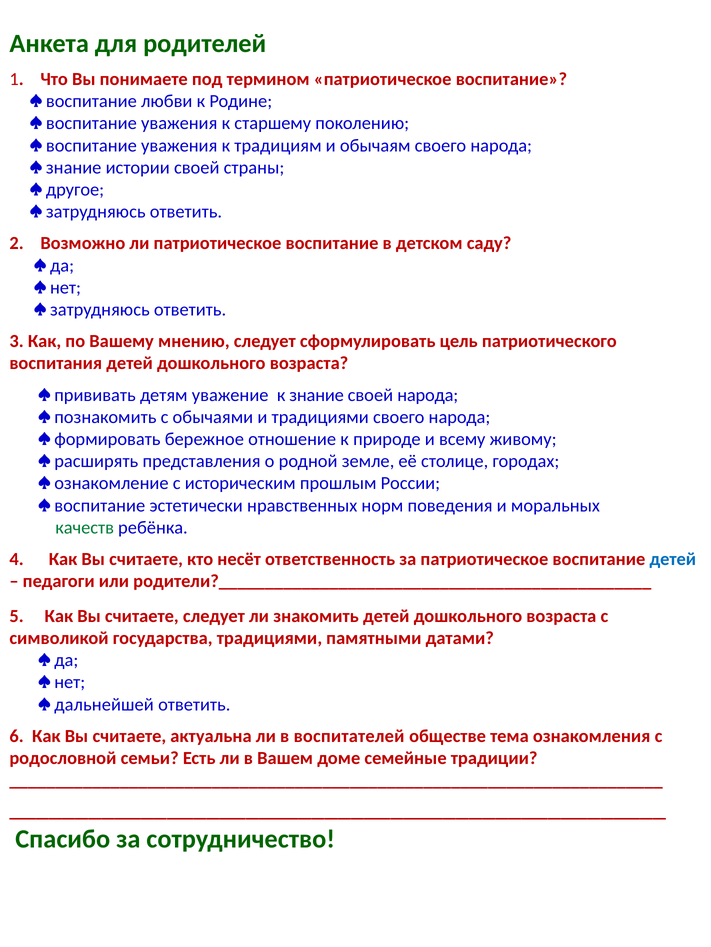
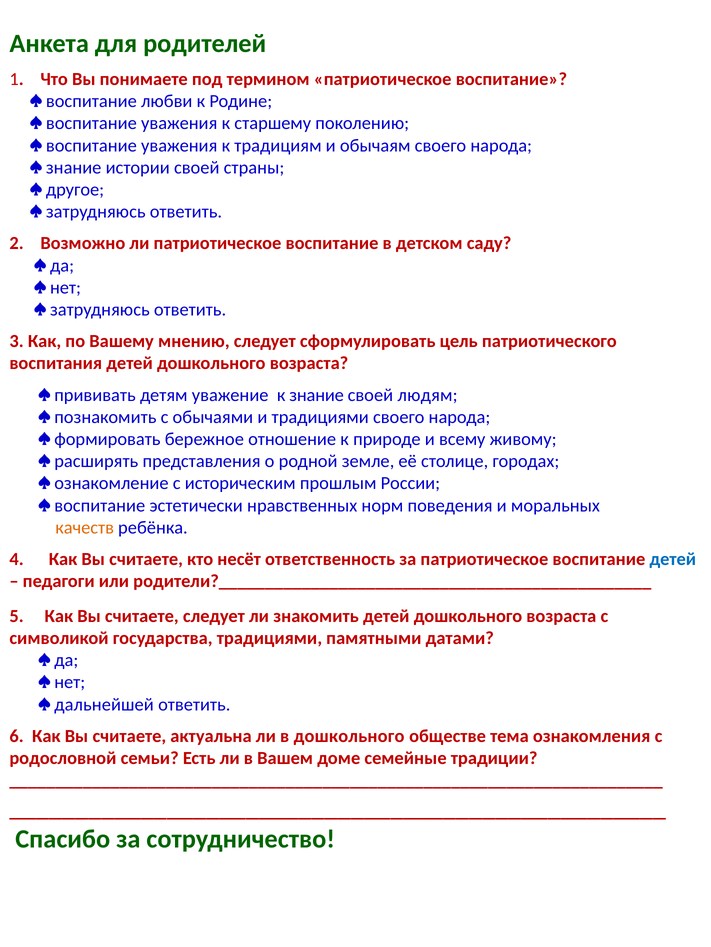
своей народа: народа -> людям (428, 395)
качеств colour: green -> orange (85, 528)
в воспитателей: воспитателей -> дошкольного (349, 737)
